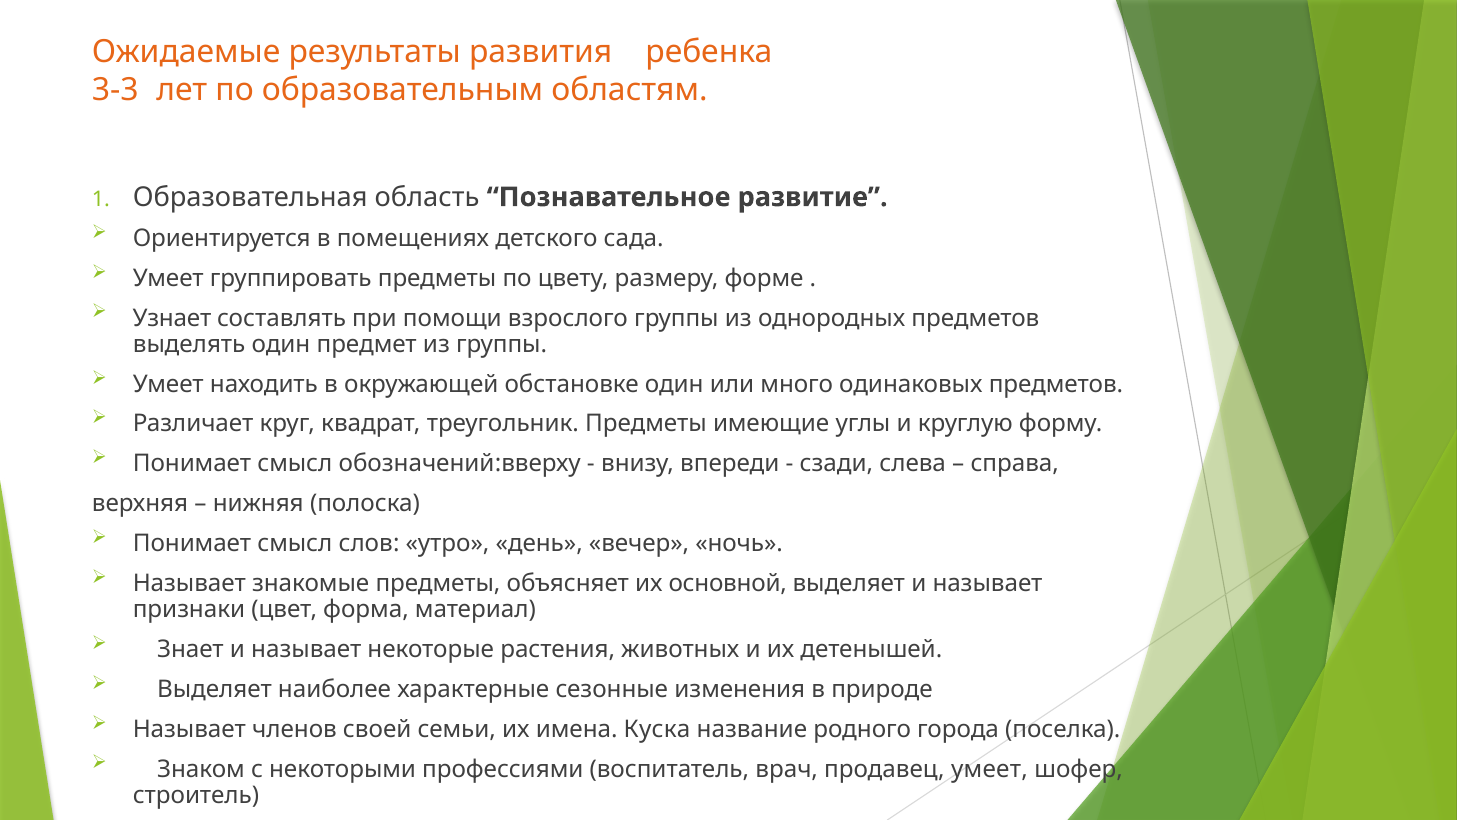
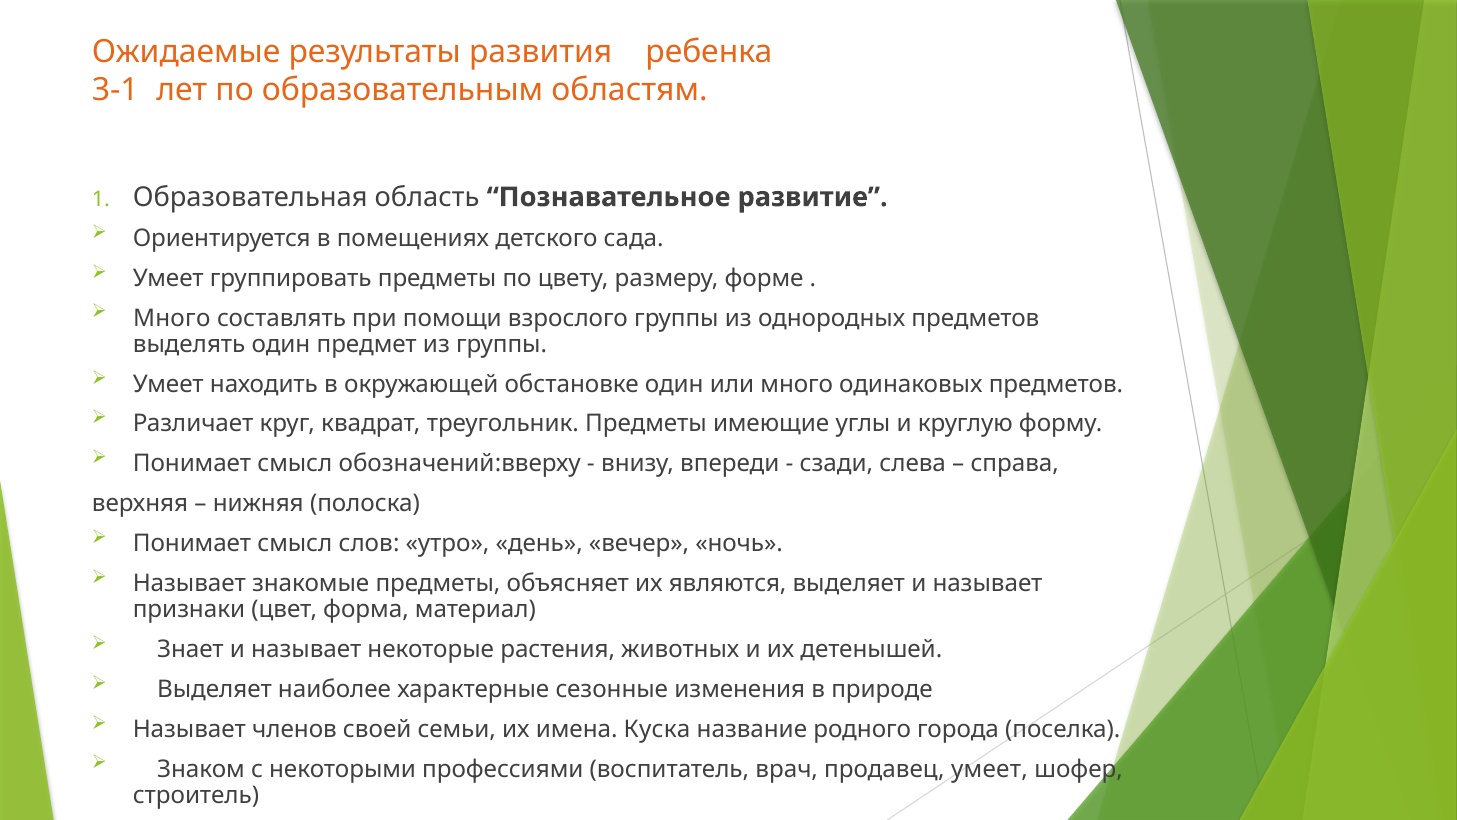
3-3: 3-3 -> 3-1 (115, 90)
Узнает: Узнает -> Много (172, 318)
основной: основной -> являются (728, 583)
